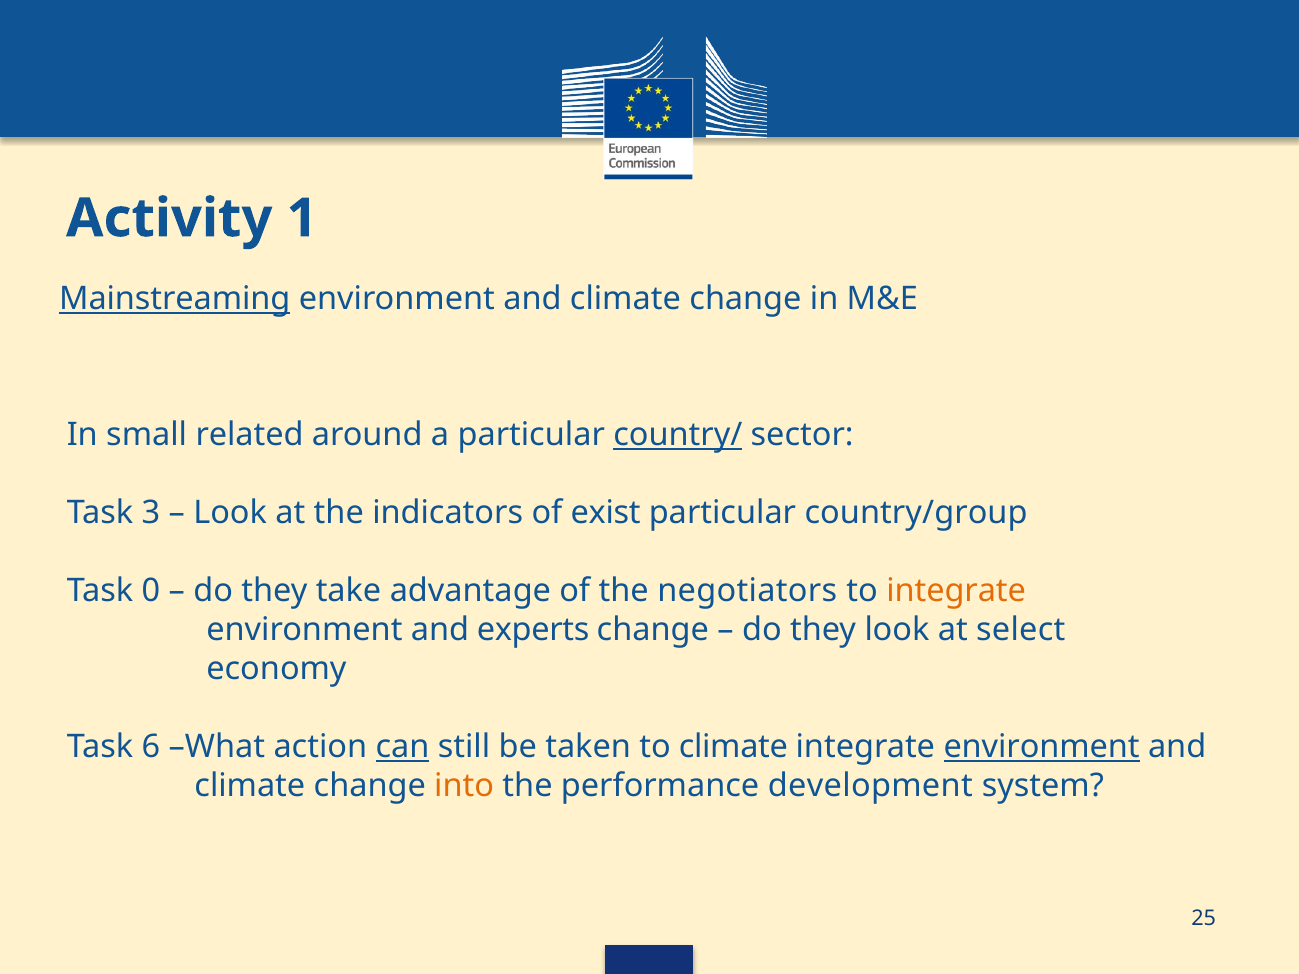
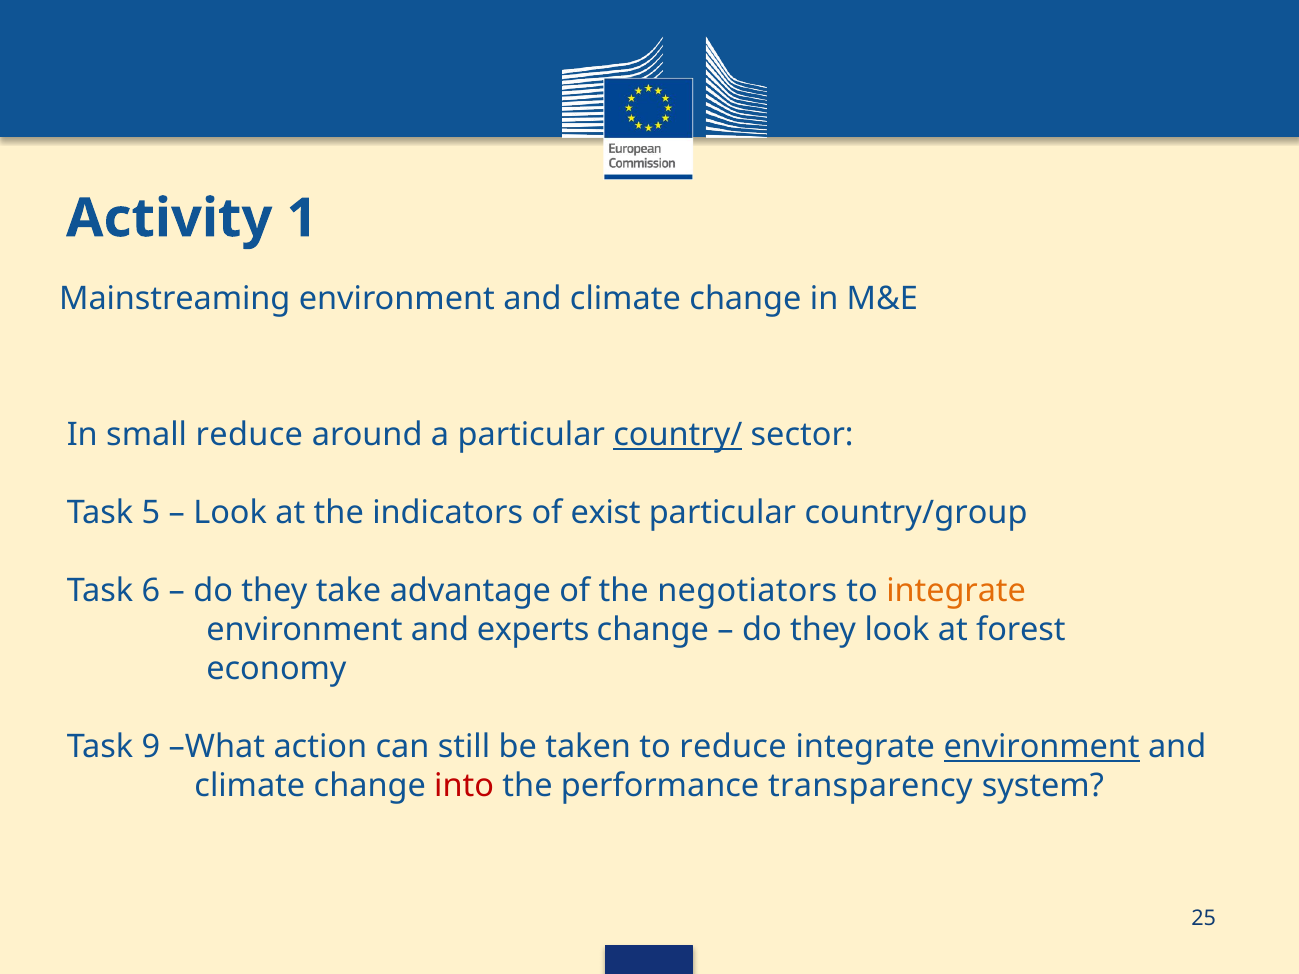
Mainstreaming underline: present -> none (175, 299)
small related: related -> reduce (249, 435)
3: 3 -> 5 (151, 513)
0: 0 -> 6 (151, 591)
select: select -> forest (1021, 630)
6: 6 -> 9 (151, 747)
can underline: present -> none (402, 747)
to climate: climate -> reduce (733, 747)
into colour: orange -> red (464, 786)
development: development -> transparency (870, 786)
